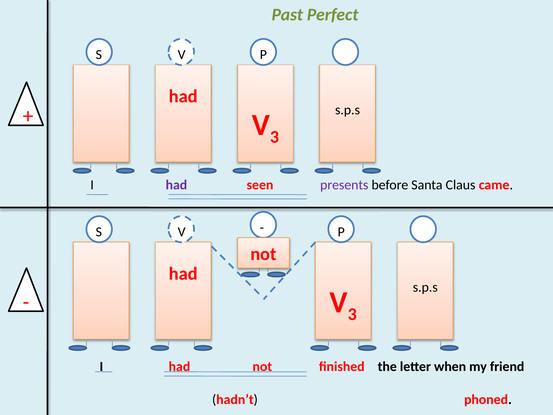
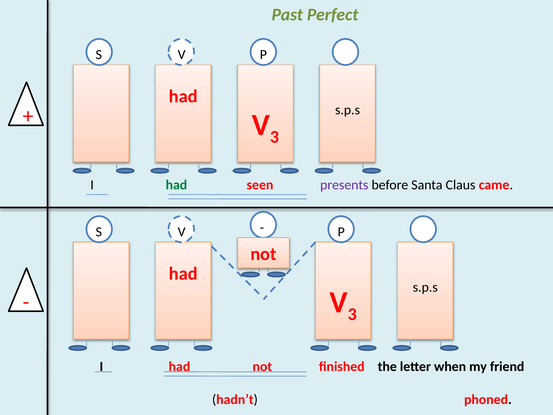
had colour: purple -> green (176, 185)
